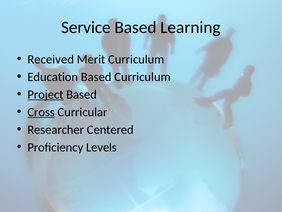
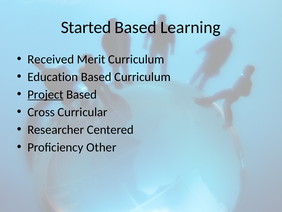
Service: Service -> Started (86, 27)
Cross underline: present -> none (41, 112)
Levels: Levels -> Other (101, 147)
